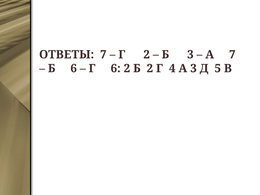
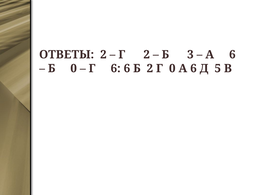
ОТВЕТЫ 7: 7 -> 2 (103, 55)
7: 7 -> 6 (232, 55)
Б 6: 6 -> 0 (74, 68)
6 2: 2 -> 6 (127, 68)
Г 4: 4 -> 0 (172, 68)
3: 3 -> 6 (193, 68)
